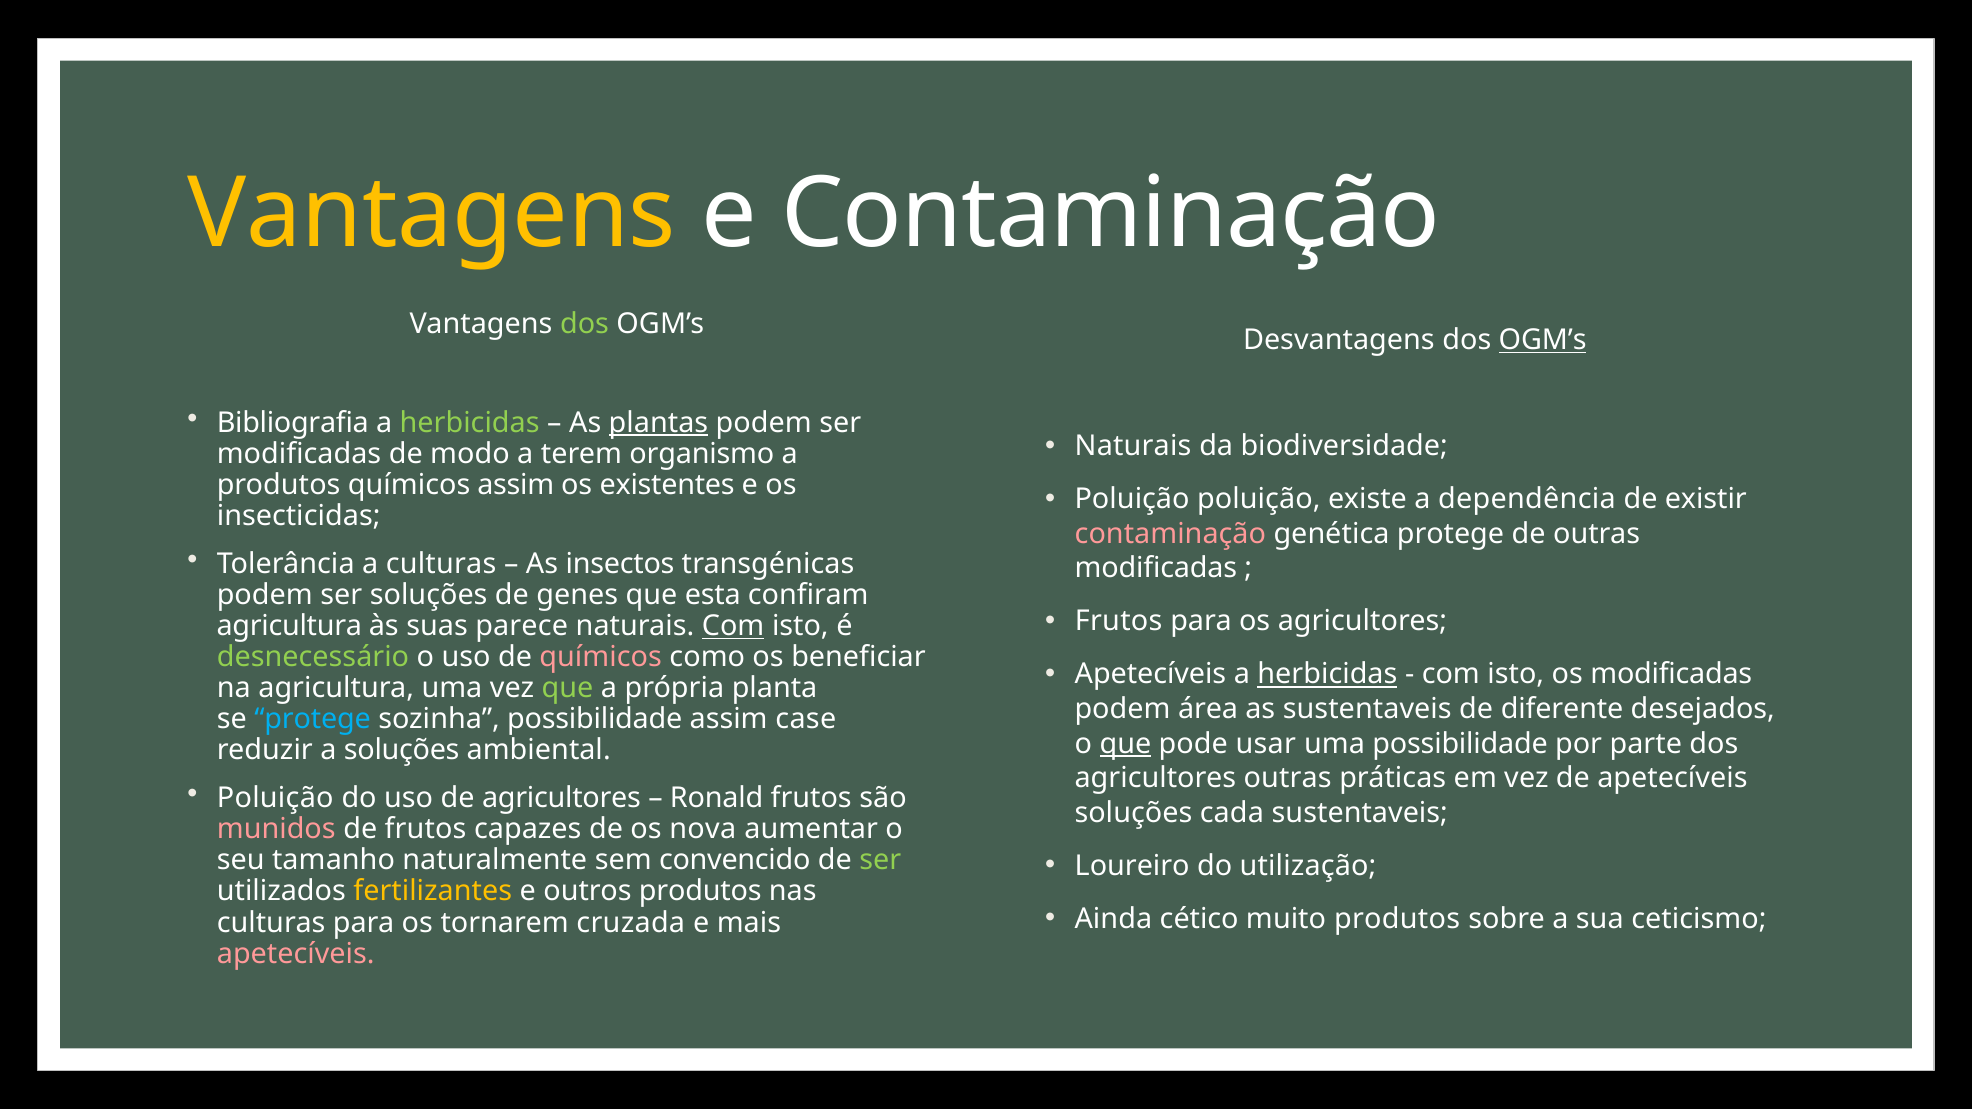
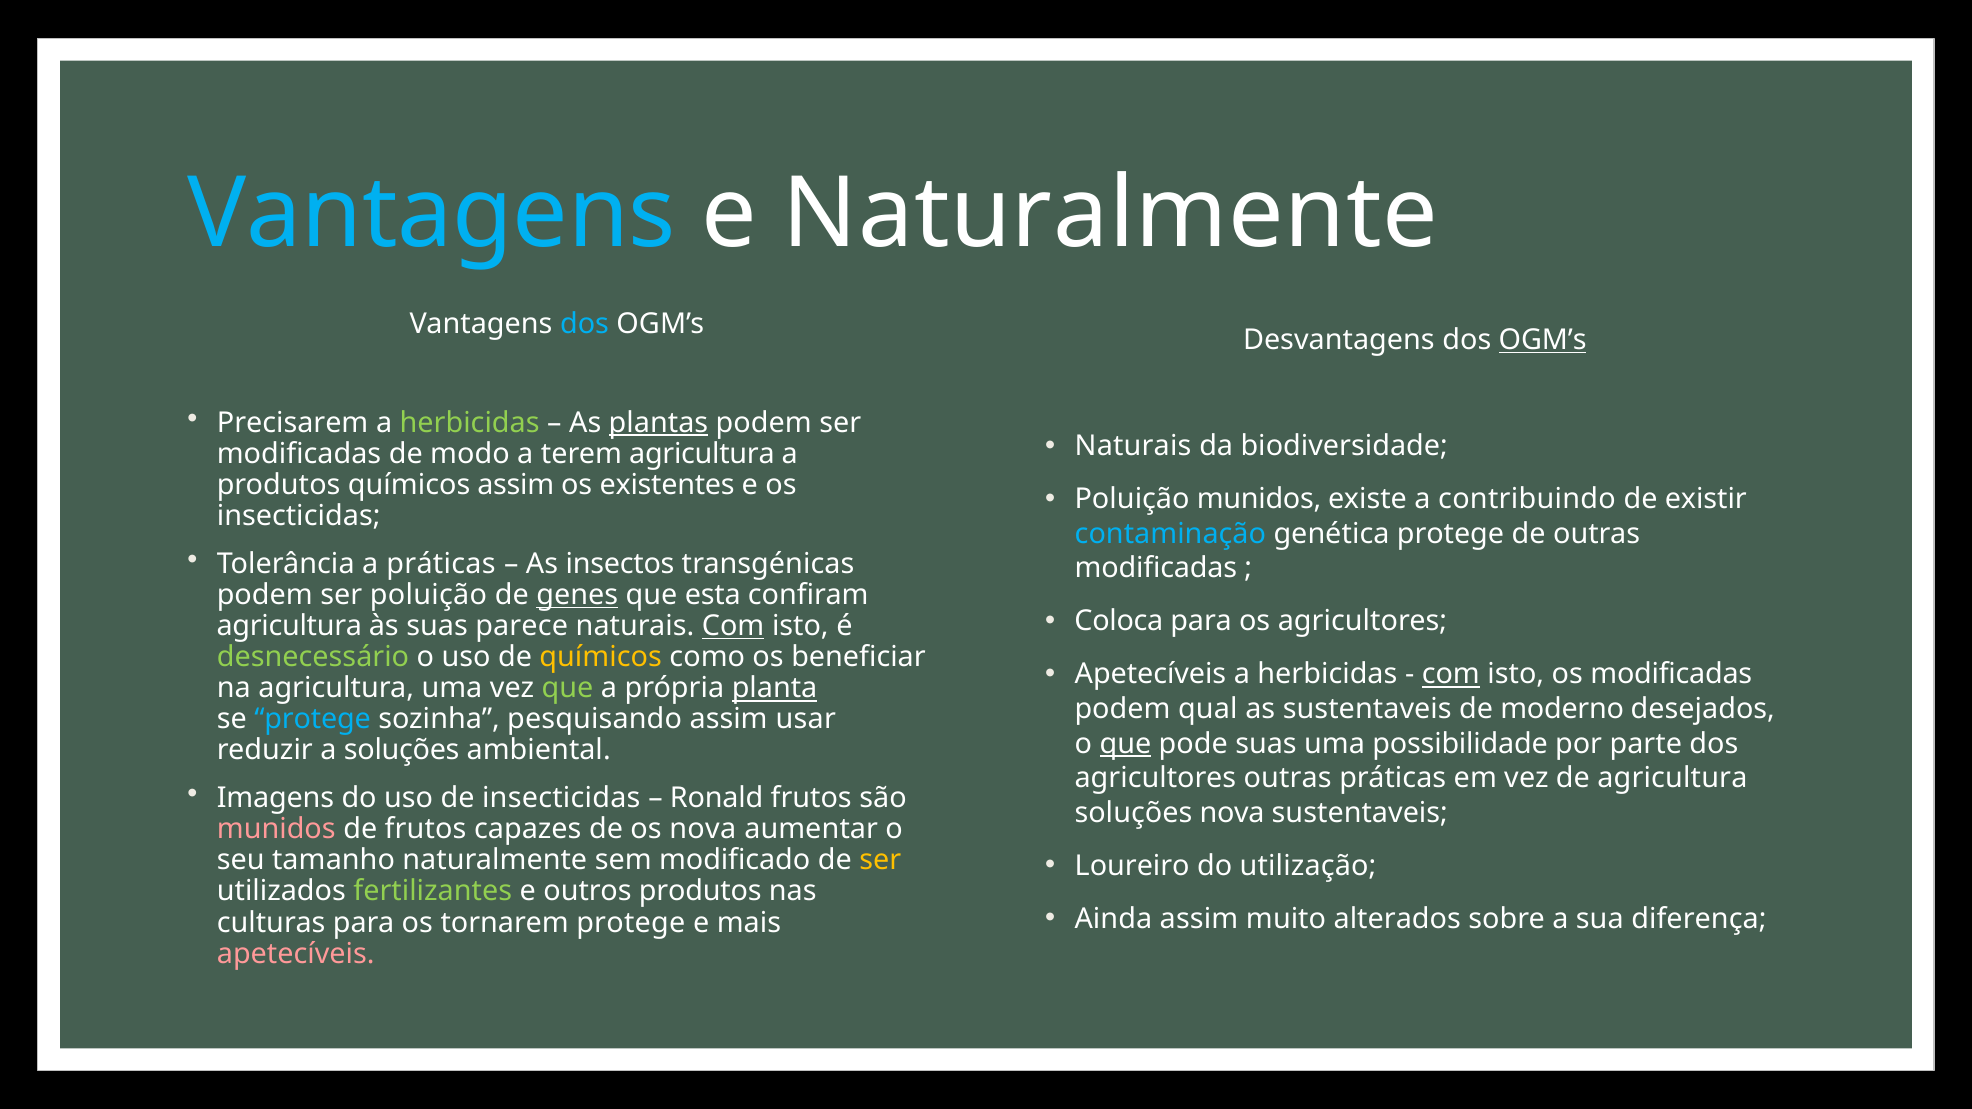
Vantagens colour: yellow -> light blue (432, 214)
e Contaminação: Contaminação -> Naturalmente (1110, 214)
dos colour: light green -> light blue (584, 324)
Bibliografia: Bibliografia -> Precisarem (293, 423)
terem organismo: organismo -> agricultura (702, 454)
Poluição poluição: poluição -> munidos (1259, 499)
dependência: dependência -> contribuindo (1527, 499)
contaminação colour: pink -> light blue (1170, 534)
a culturas: culturas -> práticas (441, 564)
ser soluções: soluções -> poluição (429, 595)
genes underline: none -> present (577, 595)
Frutos: Frutos -> Coloca (1119, 622)
químicos colour: pink -> yellow (601, 657)
herbicidas underline: present -> none (1327, 675)
com underline: none -> present (1451, 675)
planta underline: none -> present (775, 688)
área: área -> qual (1208, 709)
diferente: diferente -> moderno (1562, 709)
sozinha possibilidade: possibilidade -> pesquisando (595, 720)
case: case -> usar (806, 720)
pode usar: usar -> suas (1266, 744)
de apetecíveis: apetecíveis -> agricultura (1672, 778)
Poluição: Poluição -> Imagens (275, 798)
de agricultores: agricultores -> insecticidas (561, 798)
soluções cada: cada -> nova (1232, 813)
convencido: convencido -> modificado (735, 861)
ser colour: light green -> yellow (880, 861)
fertilizantes colour: yellow -> light green (433, 892)
Ainda cético: cético -> assim (1199, 919)
muito produtos: produtos -> alterados (1397, 919)
ceticismo: ceticismo -> diferença (1699, 919)
tornarem cruzada: cruzada -> protege (631, 923)
